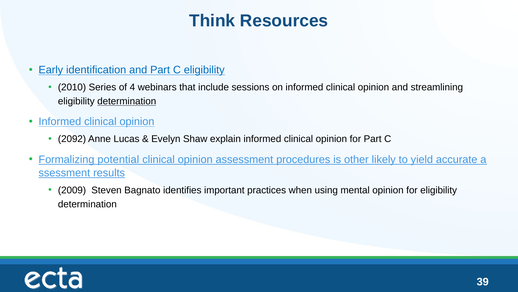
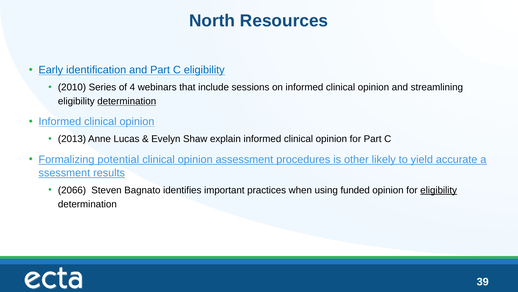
Think: Think -> North (212, 21)
2092: 2092 -> 2013 (72, 139)
2009: 2009 -> 2066 (72, 190)
mental: mental -> funded (355, 190)
eligibility underline: none -> present (439, 190)
